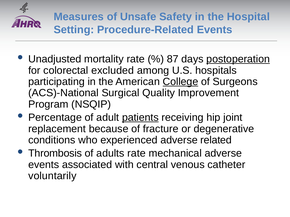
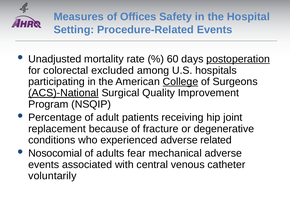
Unsafe: Unsafe -> Offices (138, 17)
87: 87 -> 60 (173, 59)
ACS)-National underline: none -> present (63, 93)
patients underline: present -> none (140, 118)
Thrombosis: Thrombosis -> Nosocomial (55, 154)
adults rate: rate -> fear (136, 154)
